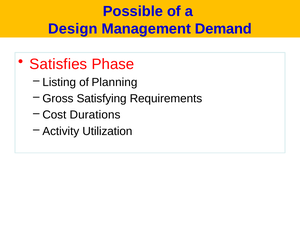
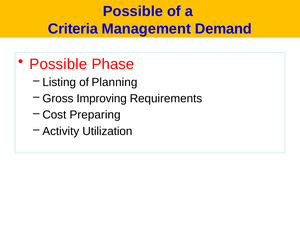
Design: Design -> Criteria (73, 29)
Satisfies: Satisfies -> Possible (58, 64)
Satisfying: Satisfying -> Improving (102, 99)
Durations: Durations -> Preparing (95, 115)
